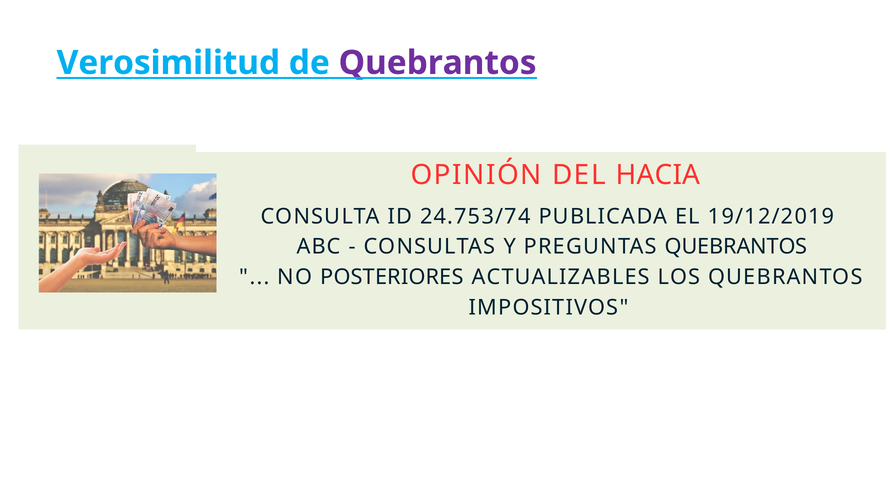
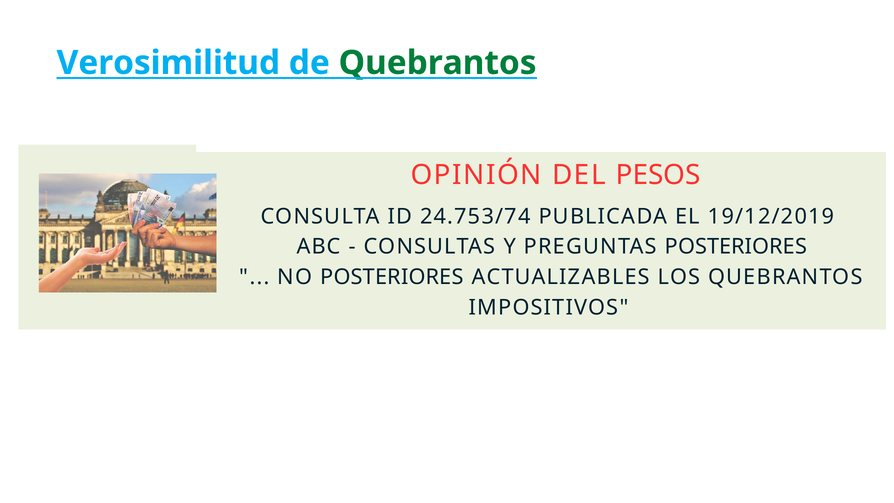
Quebrantos colour: purple -> green (438, 63)
HACIA: HACIA -> PESOS (658, 175)
PREGUNTAS QUEBRANTOS: QUEBRANTOS -> POSTERIORES (736, 247)
